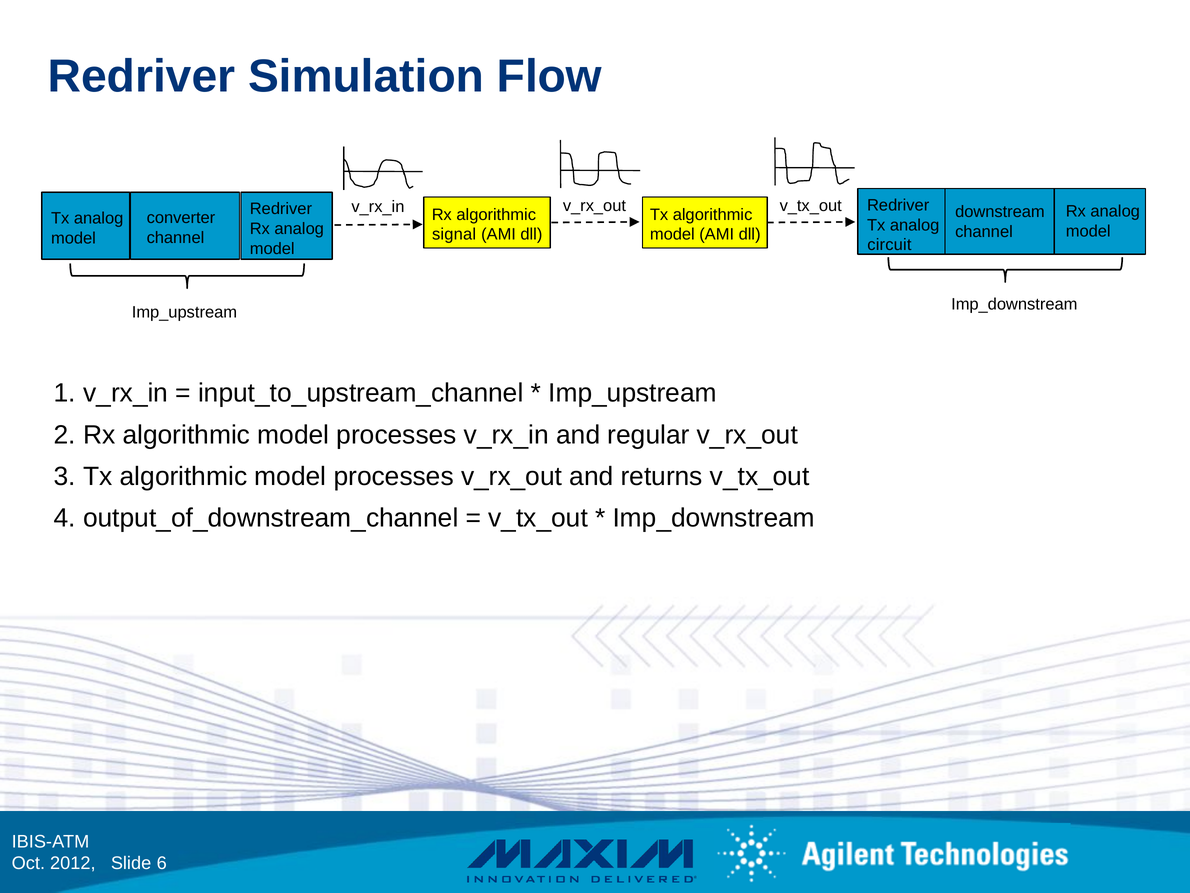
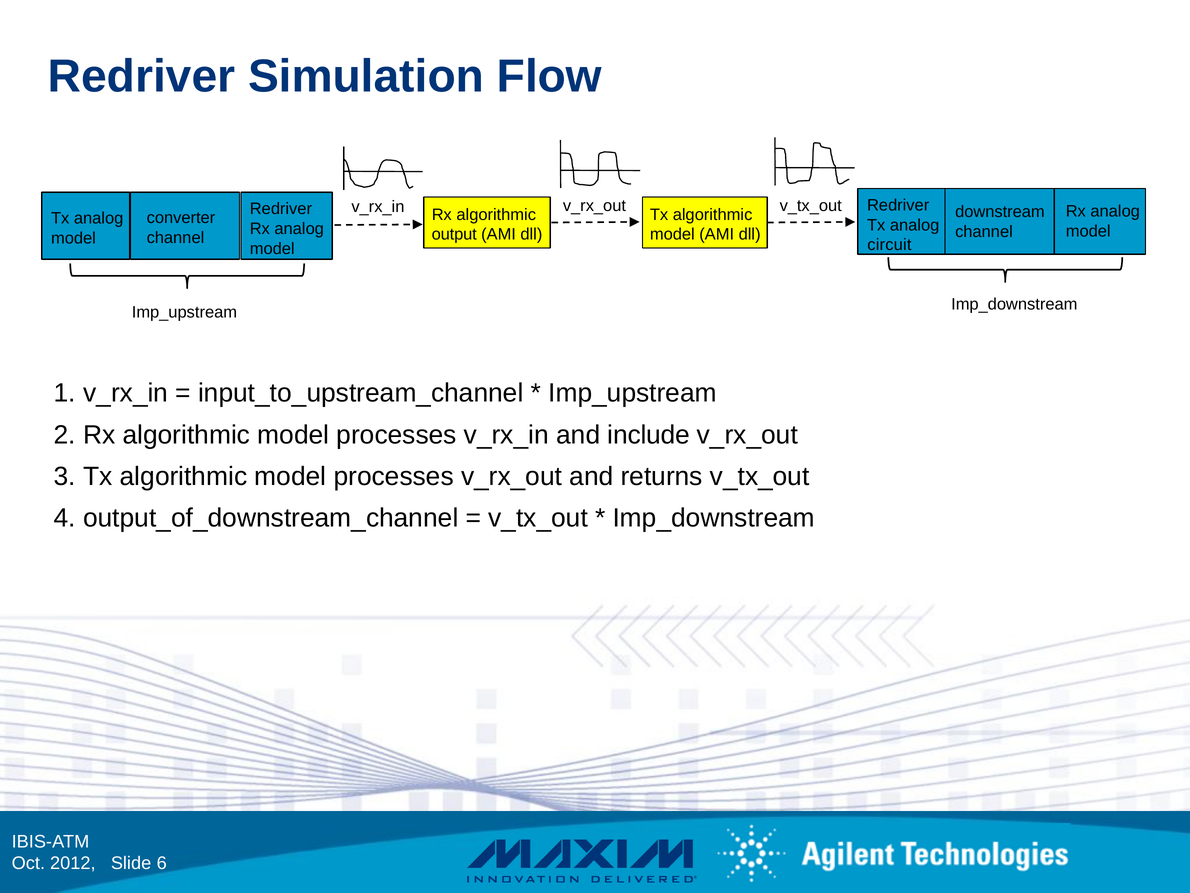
signal: signal -> output (454, 234)
regular: regular -> include (649, 435)
